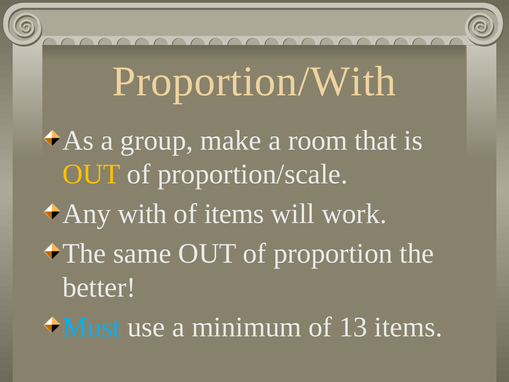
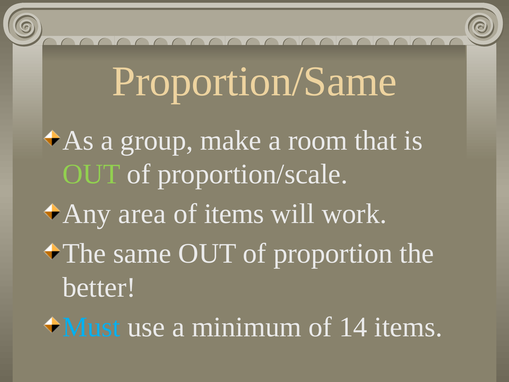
Proportion/With: Proportion/With -> Proportion/Same (254, 81)
OUT colour: yellow -> light green (91, 174)
with: with -> area (142, 214)
13: 13 -> 14 (353, 327)
